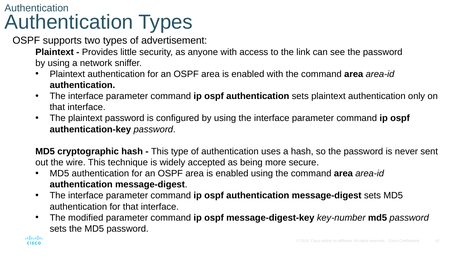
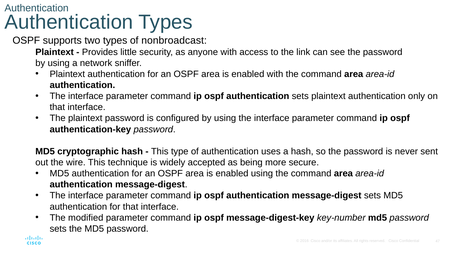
advertisement: advertisement -> nonbroadcast (174, 40)
